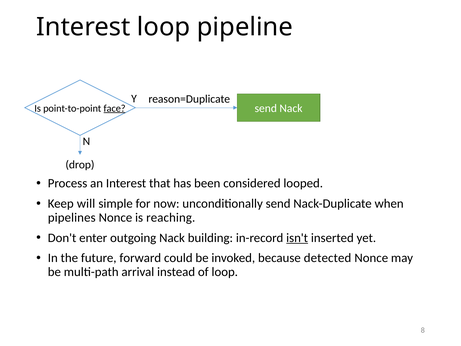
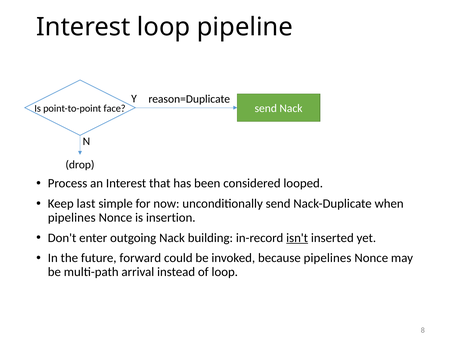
face underline: present -> none (115, 108)
will: will -> last (86, 204)
reaching: reaching -> insertion (171, 217)
because detected: detected -> pipelines (328, 258)
